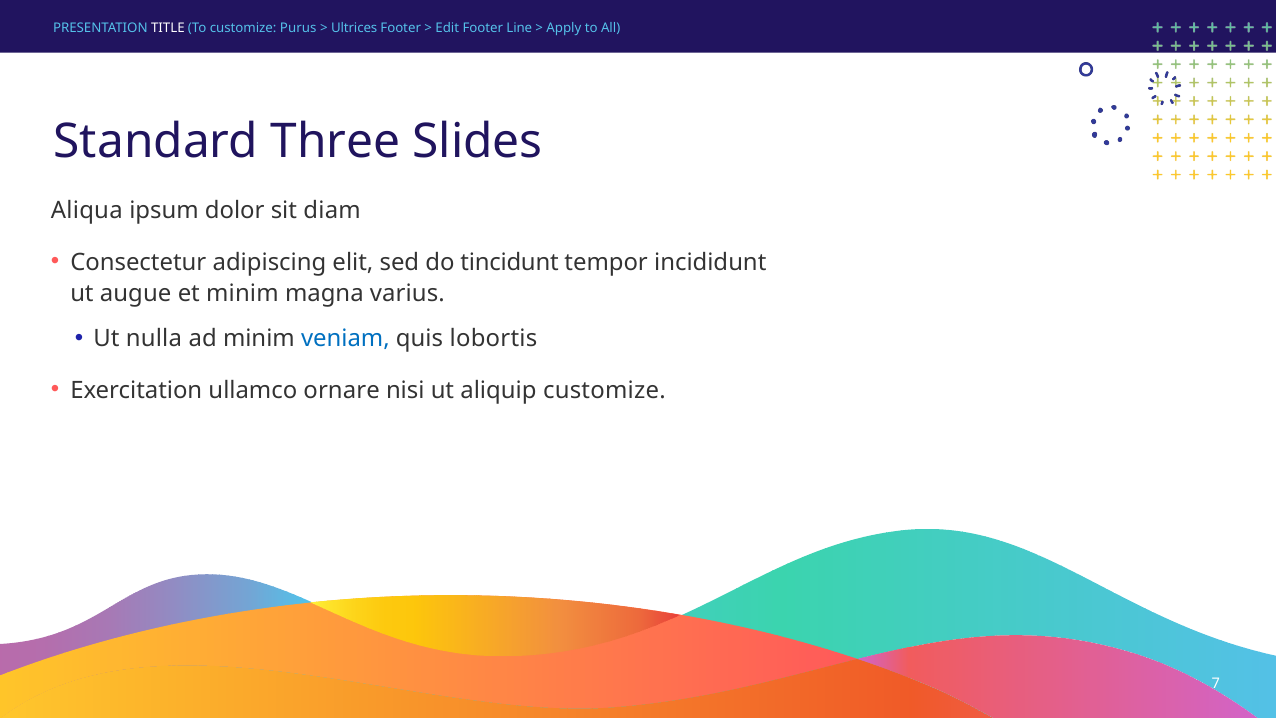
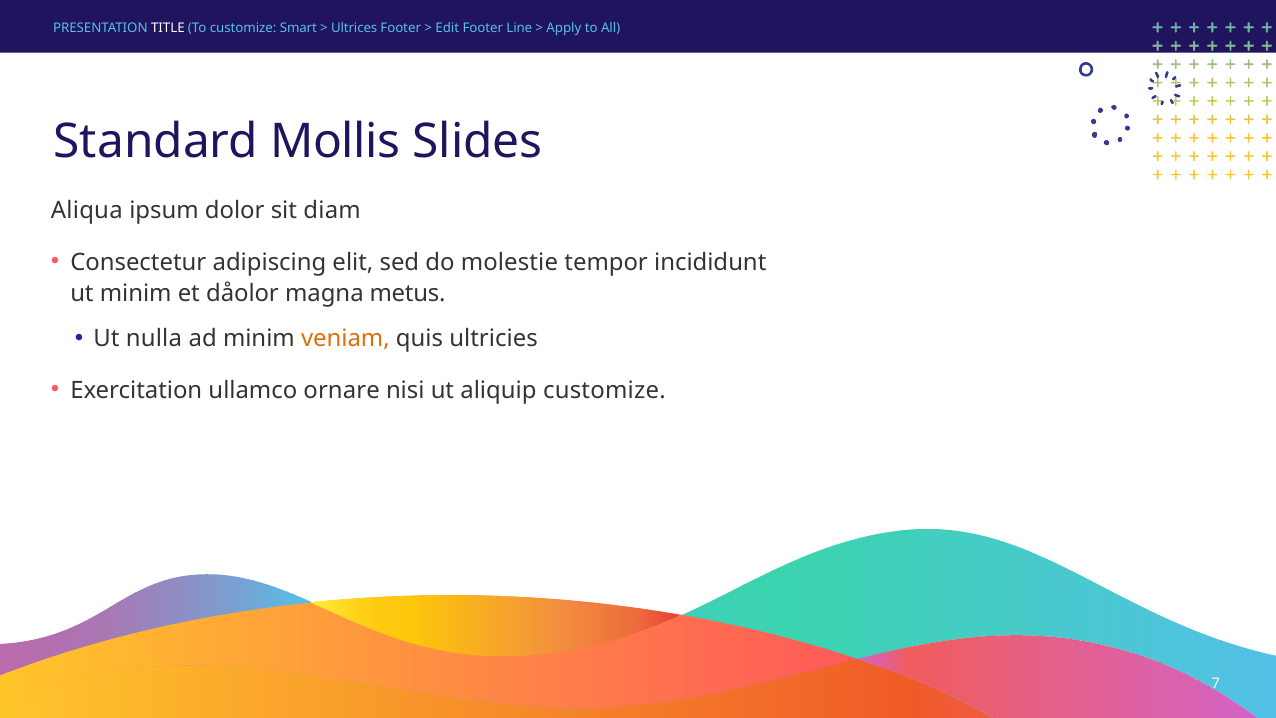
Purus: Purus -> Smart (298, 29)
Three: Three -> Mollis (336, 142)
tincidunt: tincidunt -> molestie (509, 262)
ut augue: augue -> minim (136, 294)
et minim: minim -> dåolor (243, 294)
varius: varius -> metus (408, 294)
veniam colour: blue -> orange (345, 339)
lobortis: lobortis -> ultricies (494, 339)
